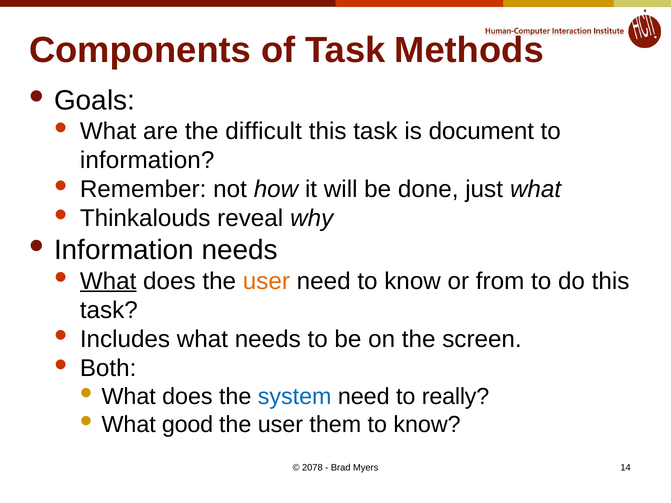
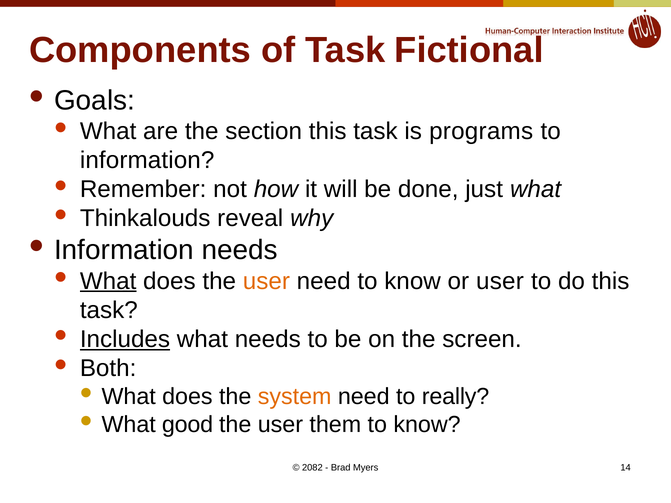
Methods: Methods -> Fictional (469, 50)
difficult: difficult -> section (264, 131)
document: document -> programs (481, 131)
or from: from -> user (500, 281)
Includes underline: none -> present (125, 339)
system colour: blue -> orange (295, 397)
2078: 2078 -> 2082 (312, 468)
